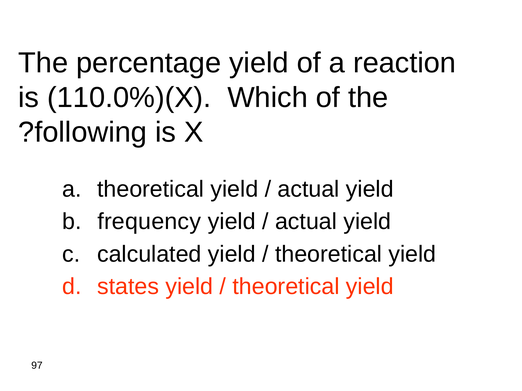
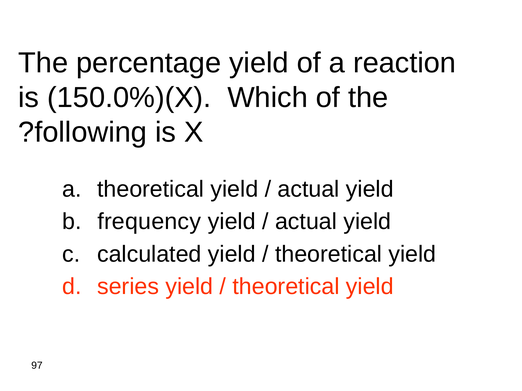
110.0%)(X: 110.0%)(X -> 150.0%)(X (129, 98)
states: states -> series (128, 287)
